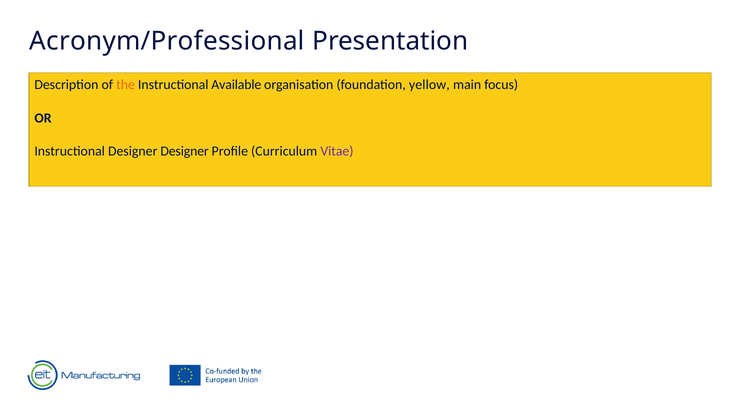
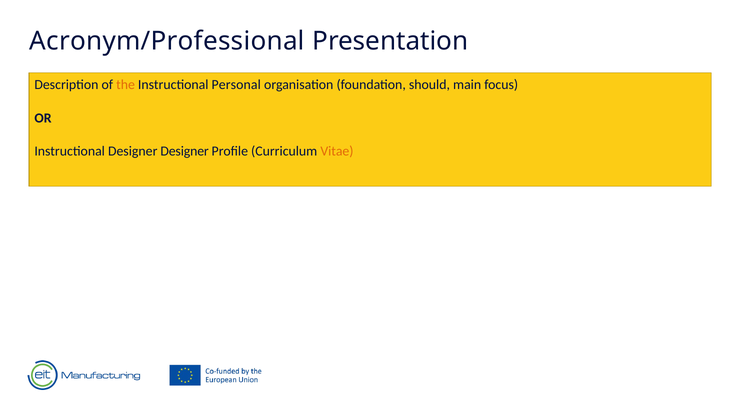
Available: Available -> Personal (236, 85)
yellow: yellow -> should (429, 85)
Vitae colour: purple -> orange (337, 151)
